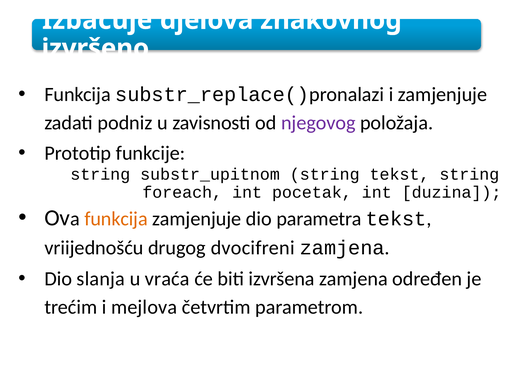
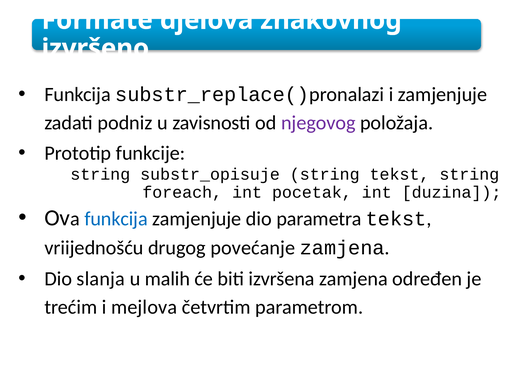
Izbacuje: Izbacuje -> Formate (97, 20)
substr_upitnom: substr_upitnom -> substr_opisuje (210, 174)
funkcija colour: orange -> blue (116, 219)
dvocifreni: dvocifreni -> povećanje (253, 248)
vraća: vraća -> malih (167, 279)
